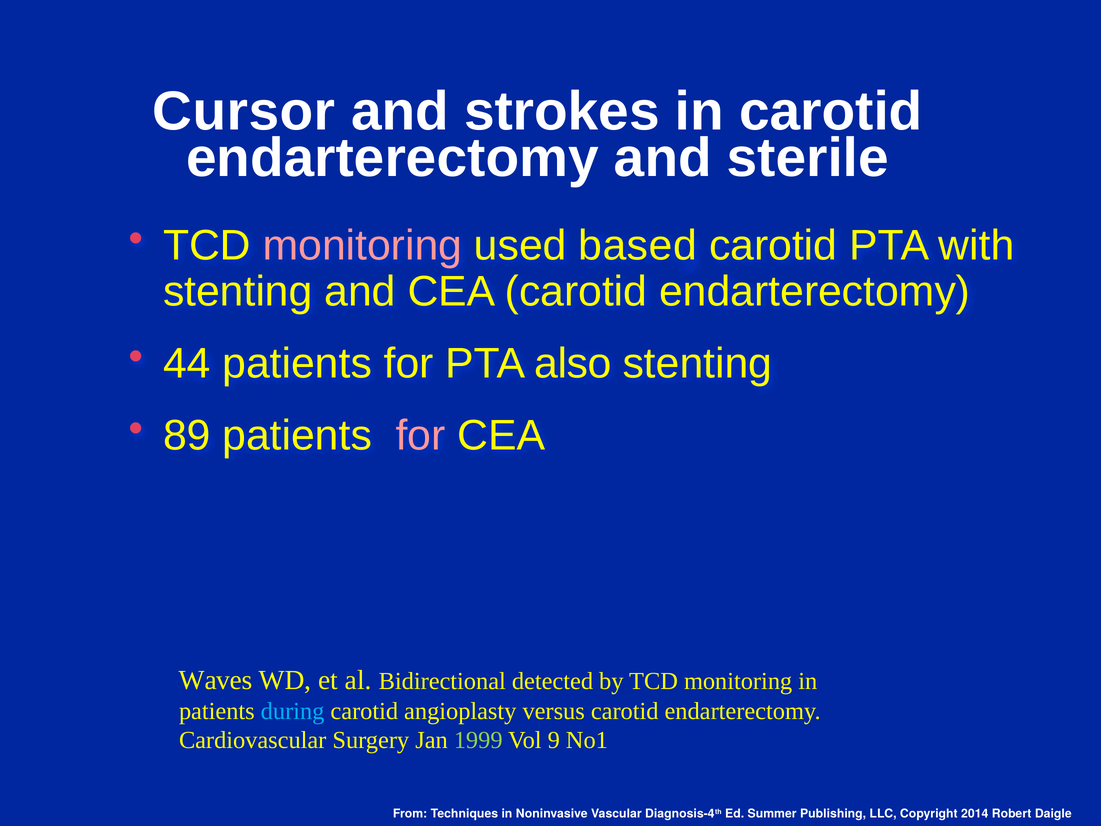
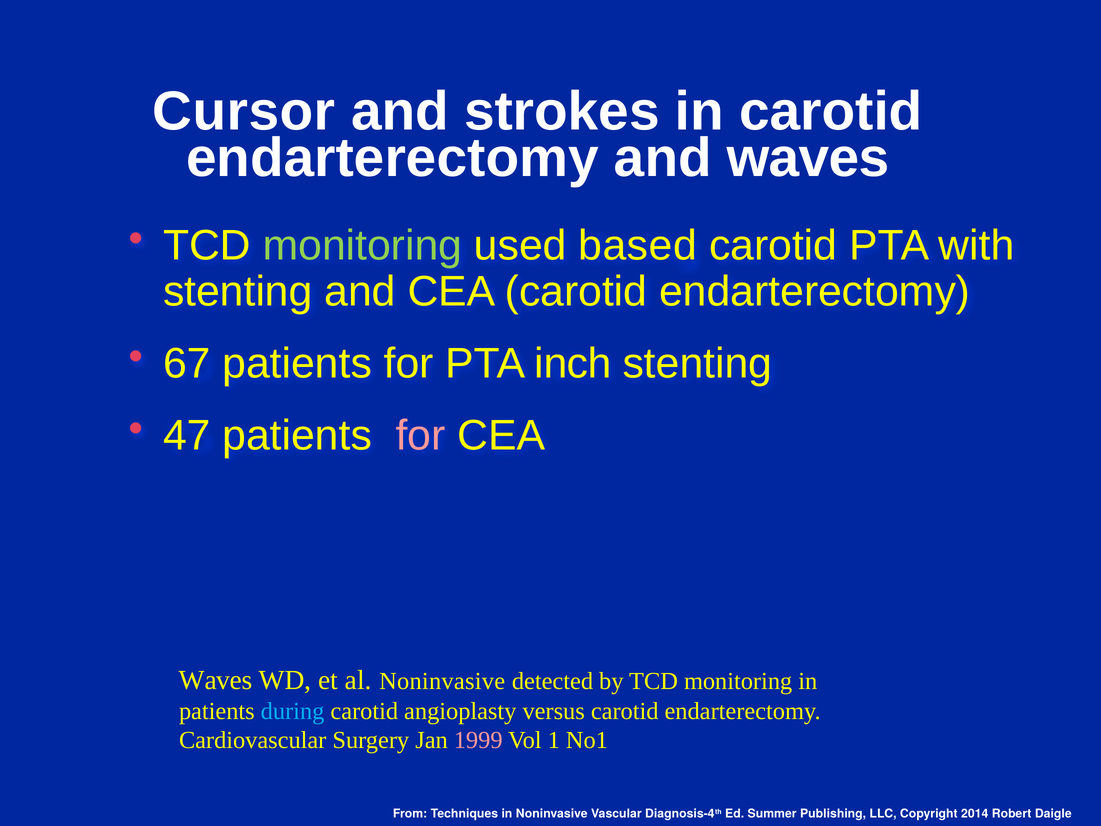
and sterile: sterile -> waves (808, 158)
monitoring colour: pink -> light green (362, 245)
44: 44 -> 67 (187, 364)
also: also -> inch (573, 364)
89: 89 -> 47 (187, 435)
al Bidirectional: Bidirectional -> Noninvasive (442, 681)
1999 colour: light green -> pink (478, 740)
9: 9 -> 1 (554, 740)
